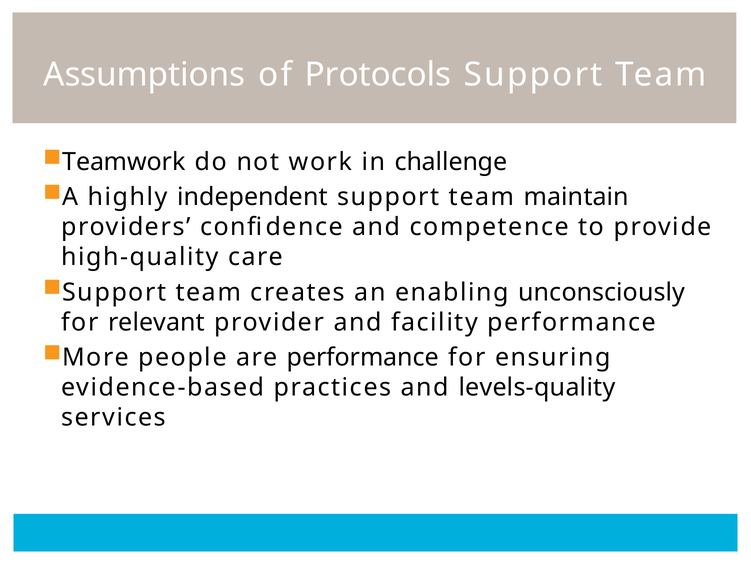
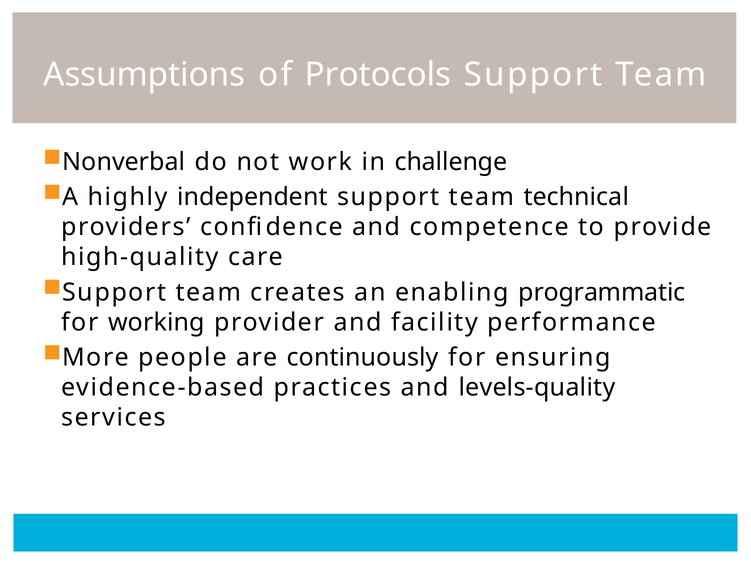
Teamwork: Teamwork -> Nonverbal (124, 162)
maintain: maintain -> technical (576, 197)
unconsciously: unconsciously -> programmatic (602, 292)
relevant: relevant -> working (156, 322)
are performance: performance -> continuously (363, 357)
